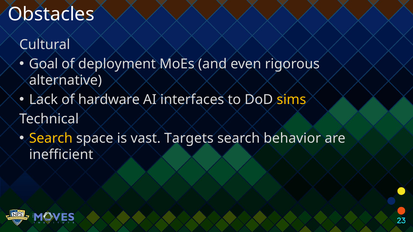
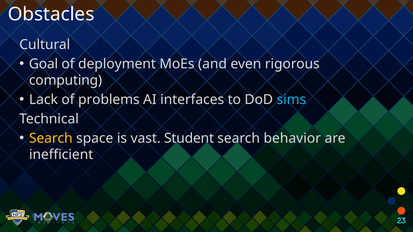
alternative: alternative -> computing (66, 81)
hardware: hardware -> problems (109, 100)
sims colour: yellow -> light blue (291, 100)
Targets: Targets -> Student (189, 138)
